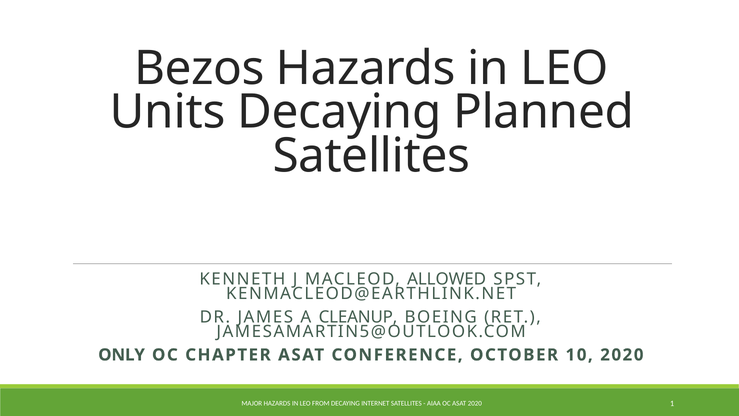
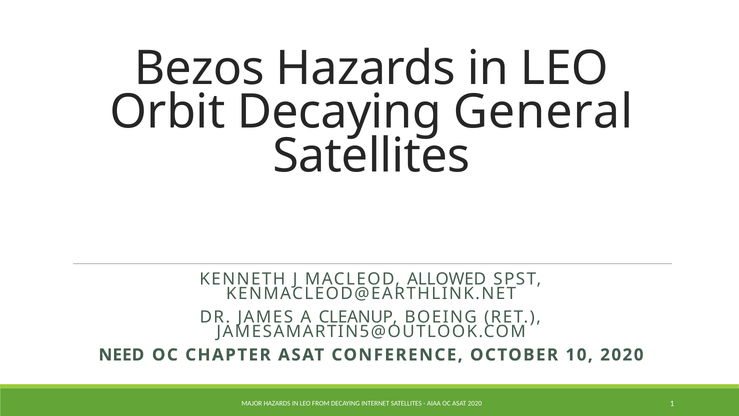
Units: Units -> Orbit (167, 112)
Planned: Planned -> General (543, 112)
ONLY: ONLY -> NEED (121, 355)
